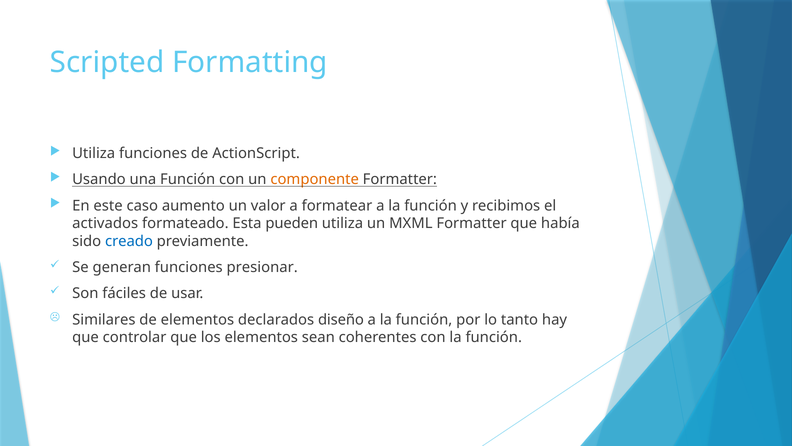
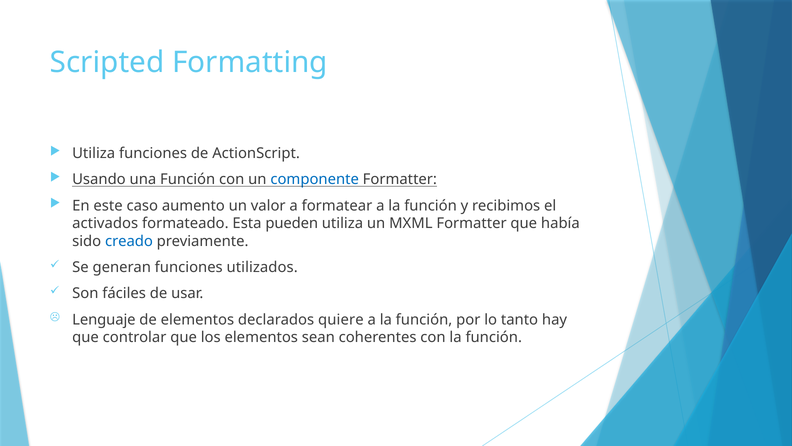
componente colour: orange -> blue (315, 179)
presionar: presionar -> utilizados (262, 267)
Similares: Similares -> Lenguaje (104, 319)
diseño: diseño -> quiere (341, 319)
